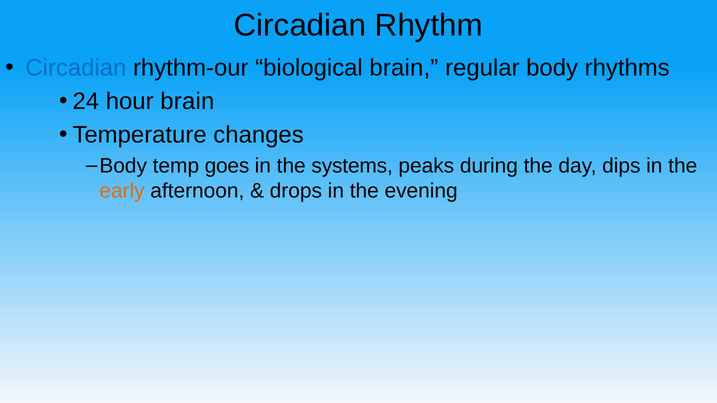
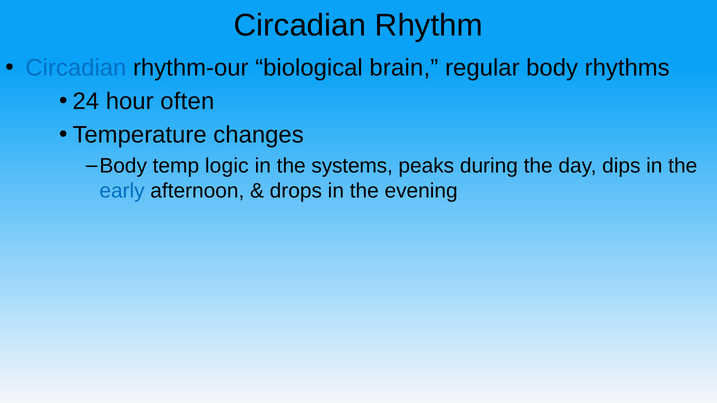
hour brain: brain -> often (187, 102)
goes: goes -> logic (227, 166)
early colour: orange -> blue (122, 191)
